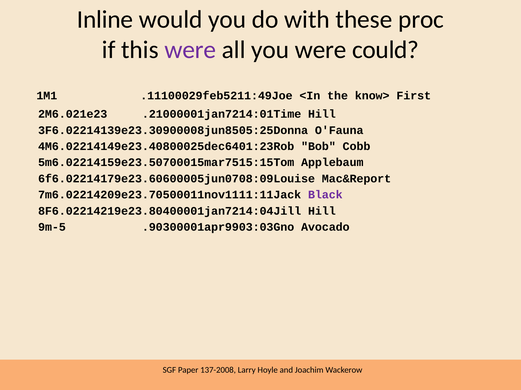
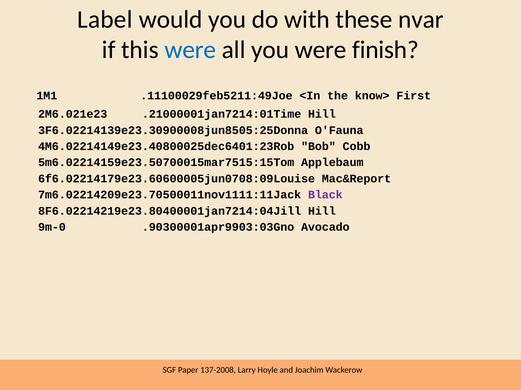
Inline: Inline -> Label (105, 20)
proc: proc -> nvar (421, 20)
were colour: purple -> blue (190, 50)
could: could -> finish (385, 50)
9m-5: 9m-5 -> 9m-0 (52, 228)
